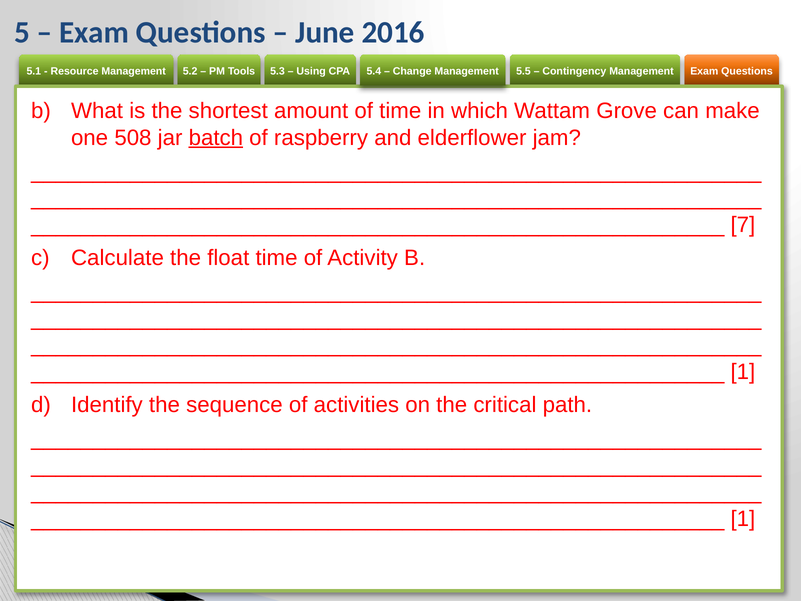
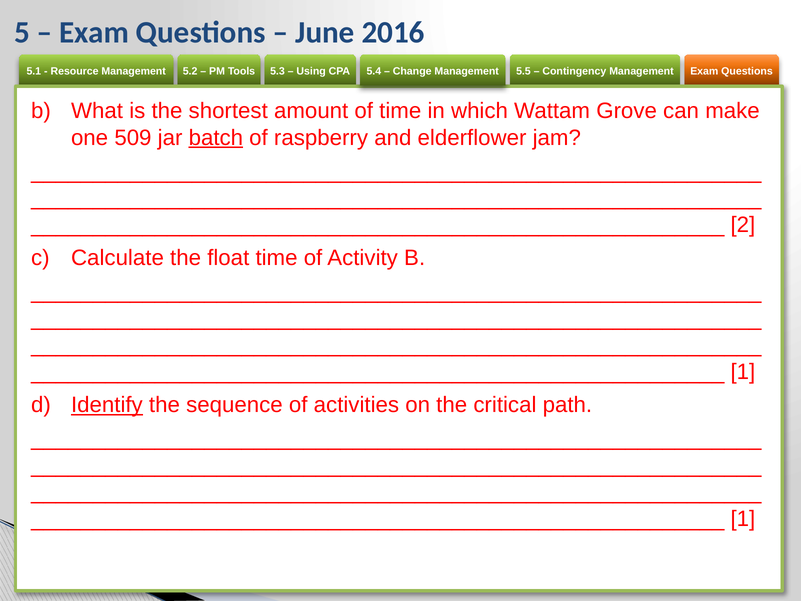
508: 508 -> 509 (133, 138)
7: 7 -> 2 (743, 225)
Identify underline: none -> present (107, 405)
